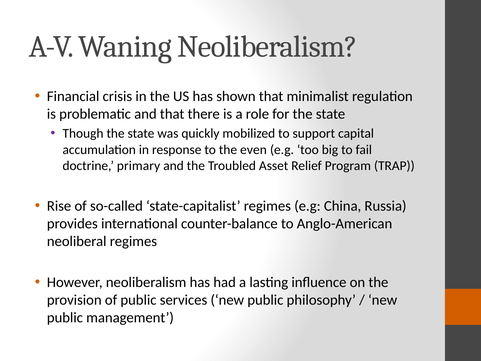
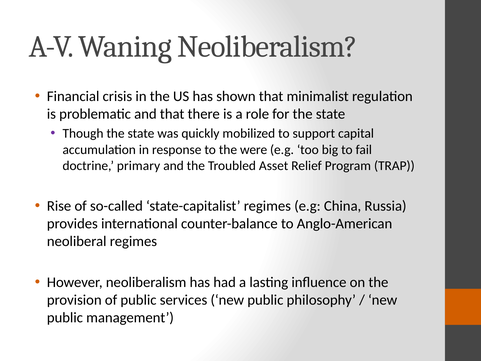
even: even -> were (254, 150)
